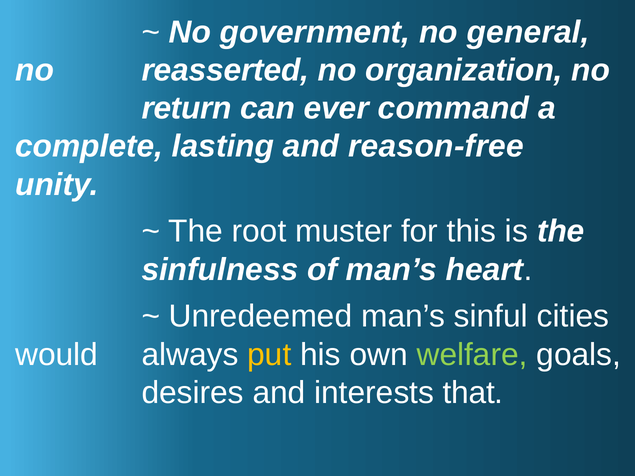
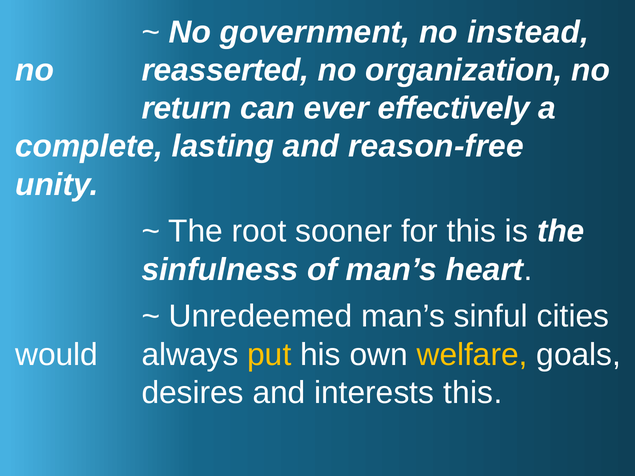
general: general -> instead (528, 32)
command: command -> effectively (454, 108)
muster: muster -> sooner (344, 232)
welfare colour: light green -> yellow (472, 355)
interests that: that -> this (473, 393)
